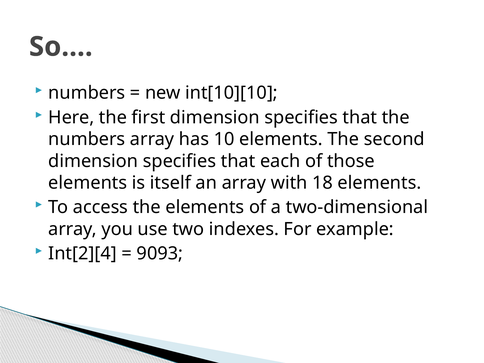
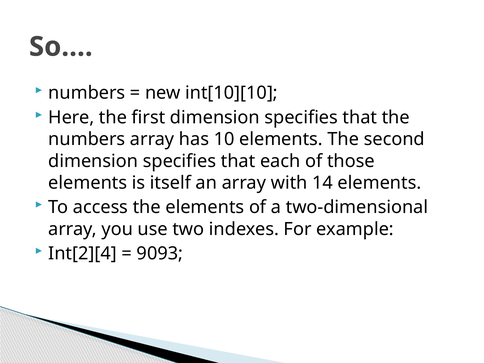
18: 18 -> 14 (323, 183)
